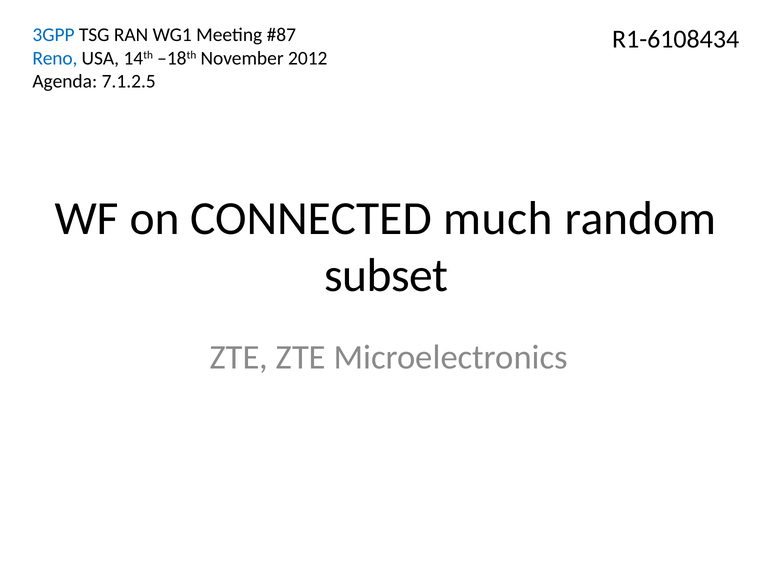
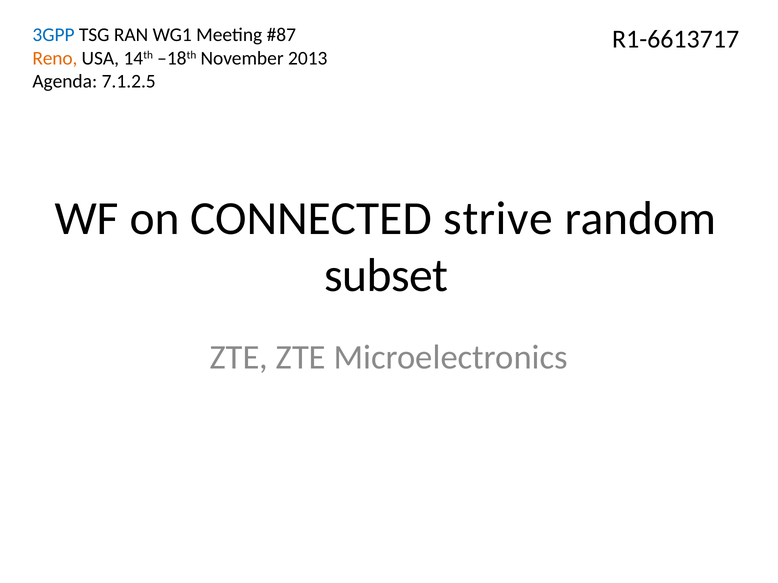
R1-6108434: R1-6108434 -> R1-6613717 (676, 39)
Reno colour: blue -> orange (55, 58)
2012: 2012 -> 2013 (308, 58)
much: much -> strive (498, 219)
